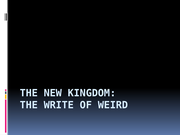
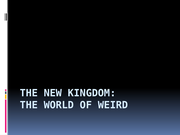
WRITE: WRITE -> WORLD (59, 105)
